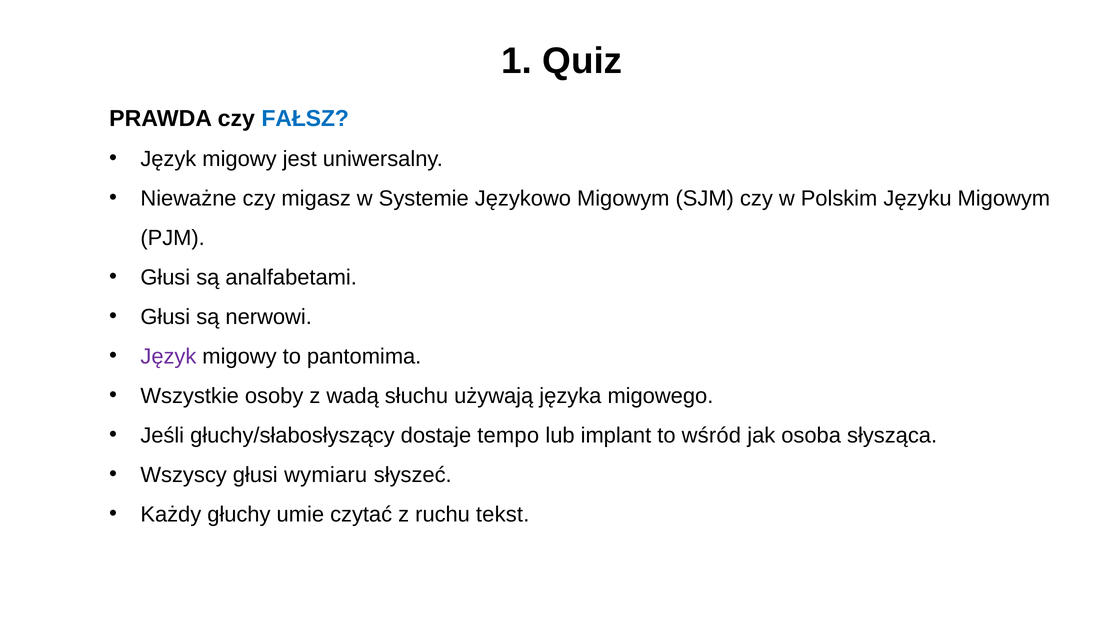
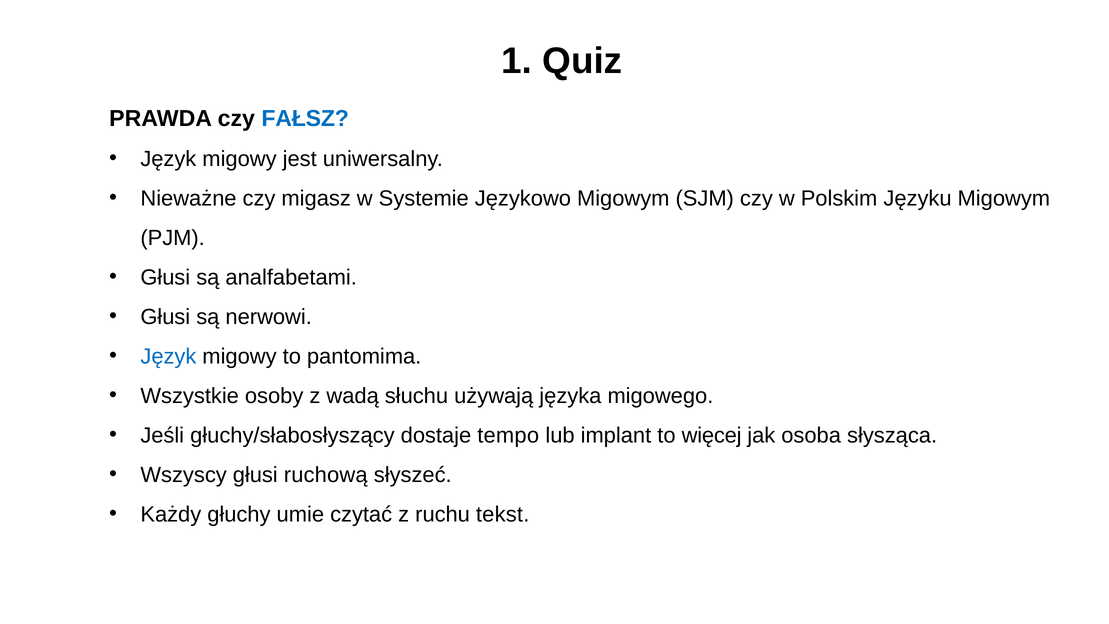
Język colour: purple -> blue (168, 356)
wśród: wśród -> więcej (712, 435)
wymiaru: wymiaru -> ruchową (326, 475)
